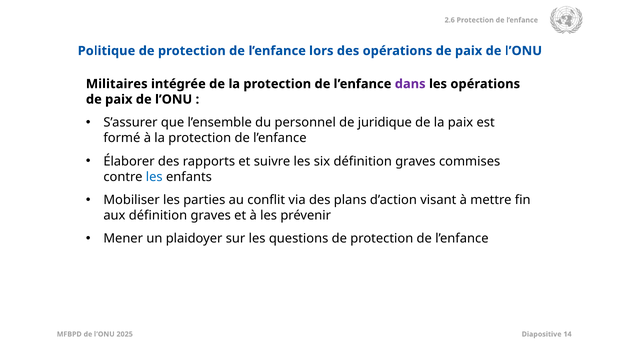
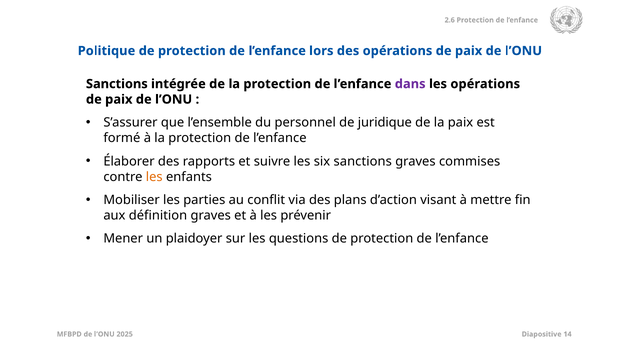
Militaires: Militaires -> Sanctions (117, 84)
six définition: définition -> sanctions (363, 162)
les colour: blue -> orange (154, 177)
